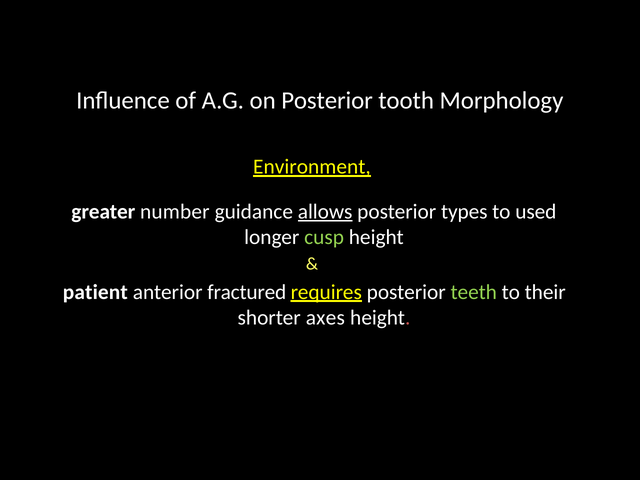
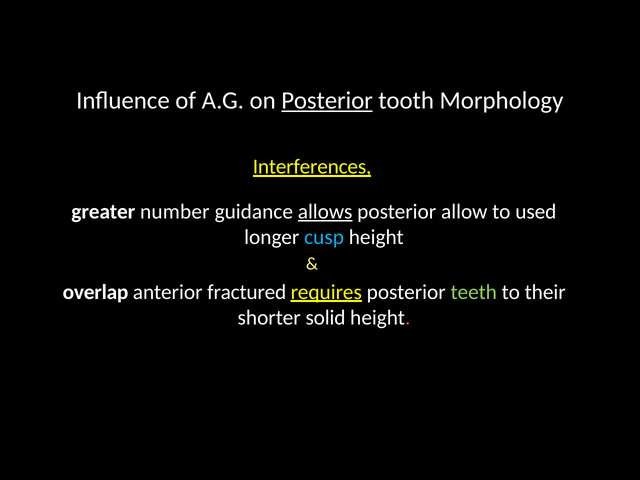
Posterior underline: none -> present (327, 100)
Environment: Environment -> Interferences (312, 167)
types: types -> allow (464, 212)
cusp colour: light green -> light blue (324, 237)
patient: patient -> overlap (96, 292)
axes: axes -> solid (326, 318)
